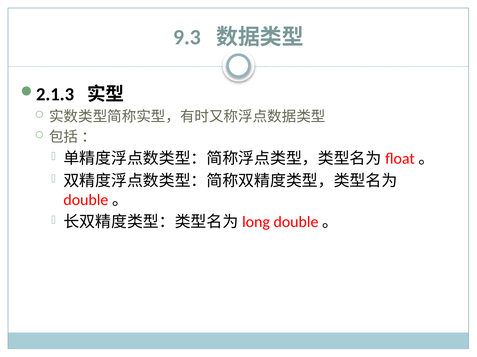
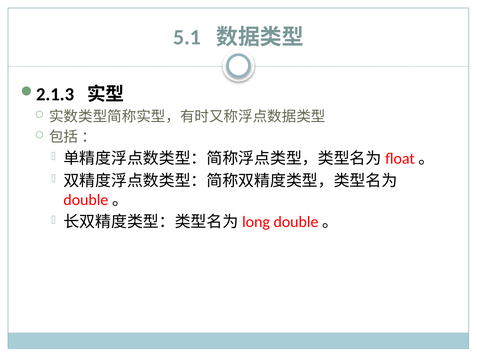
9.3: 9.3 -> 5.1 (187, 38)
